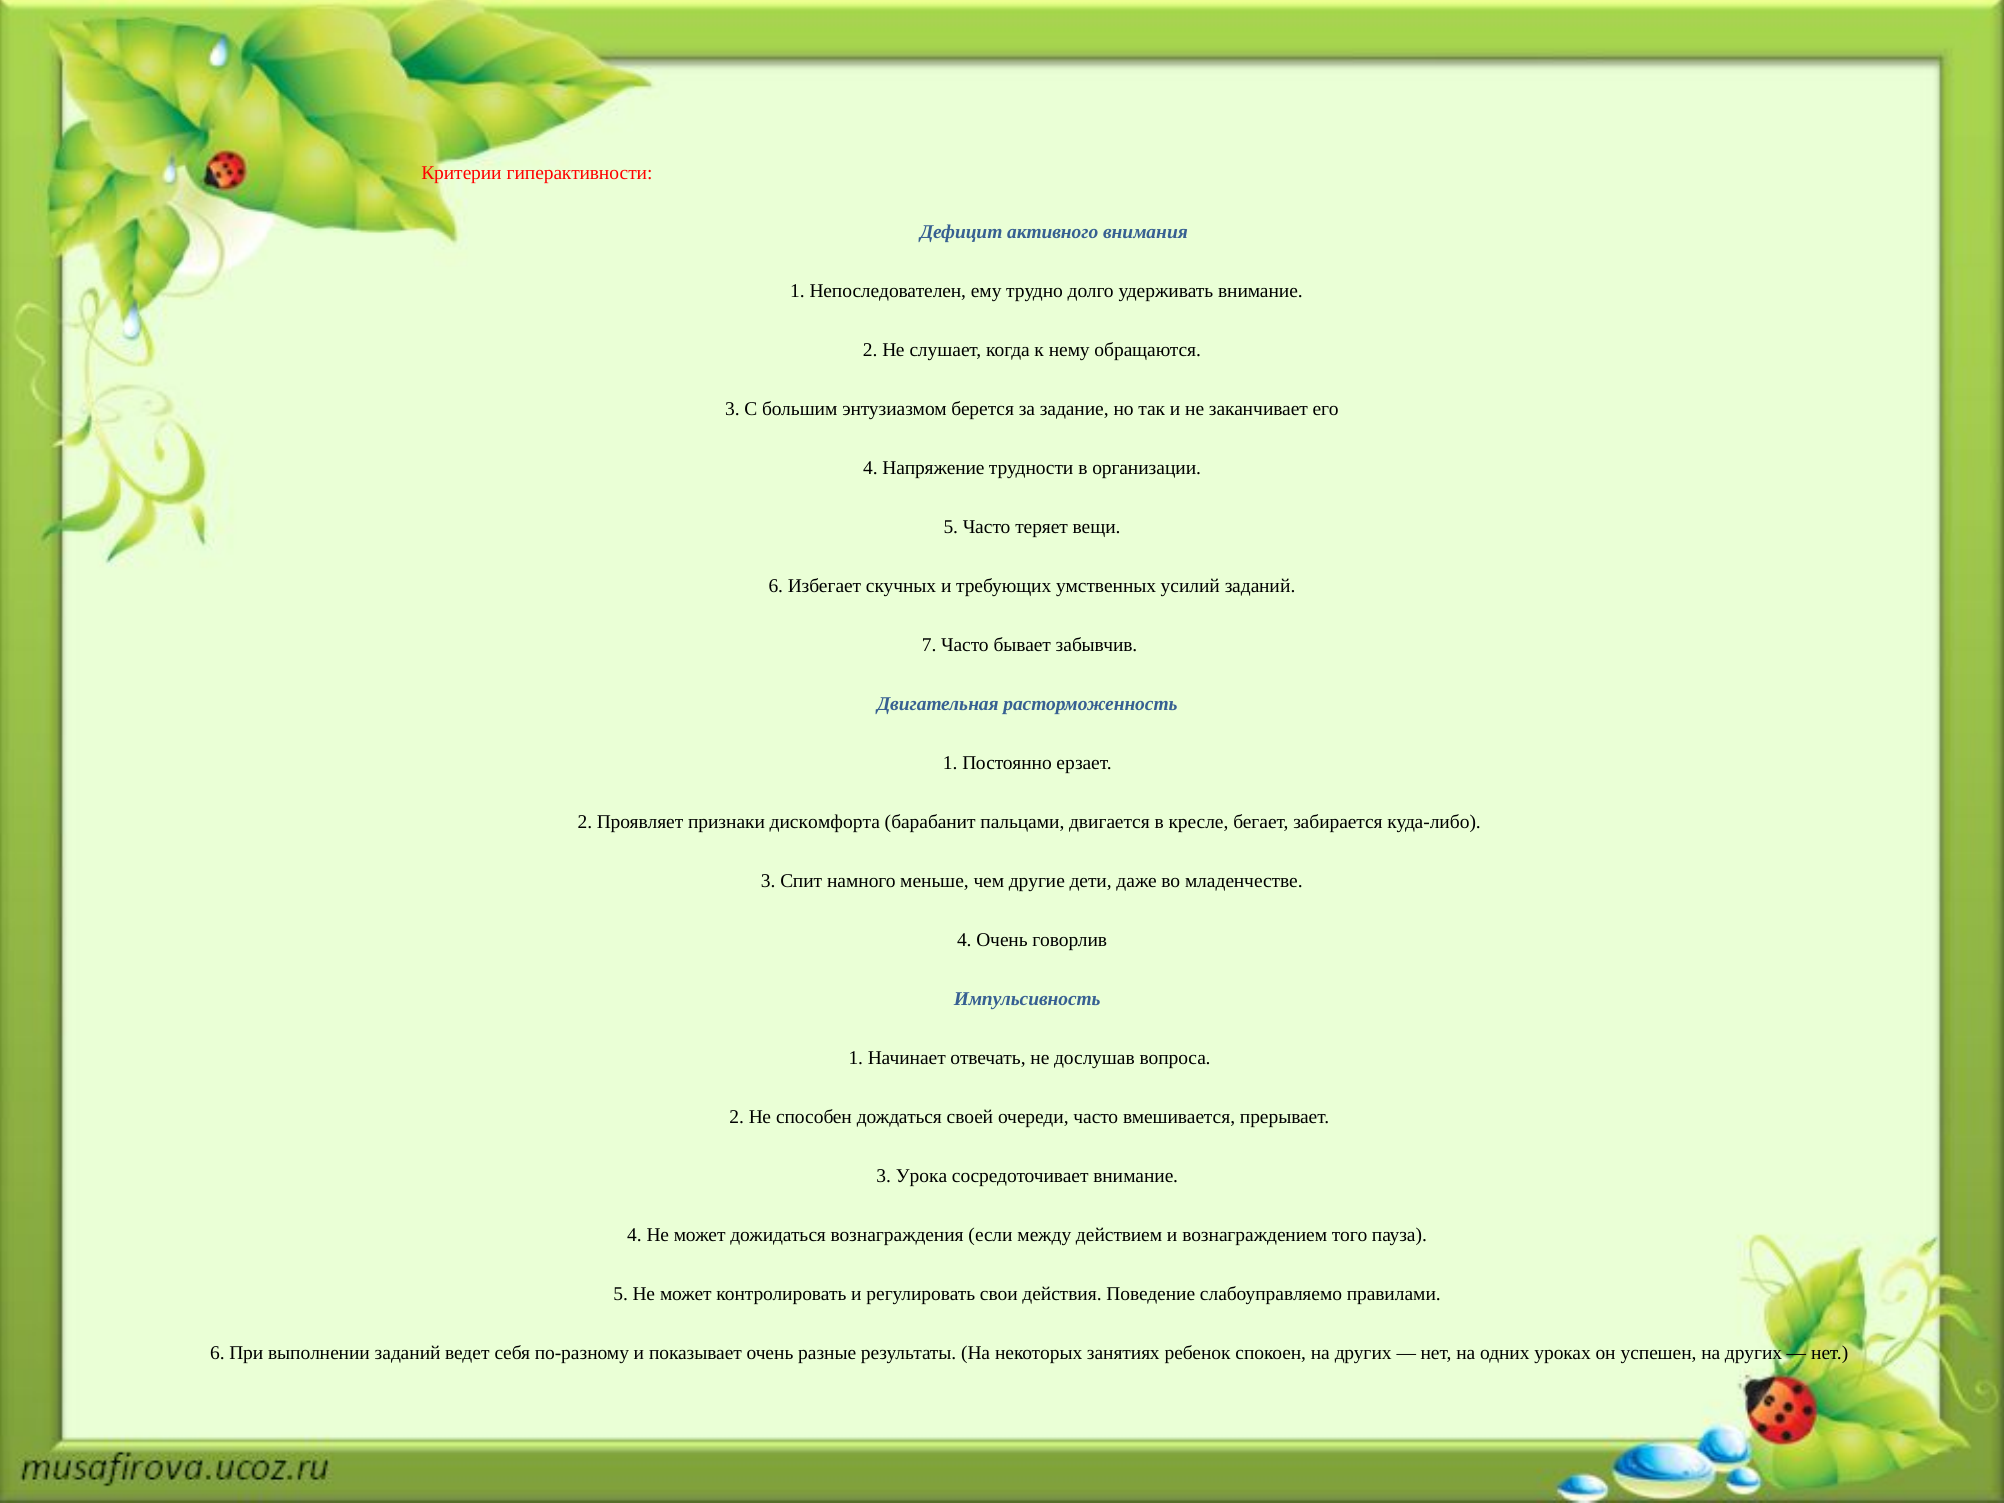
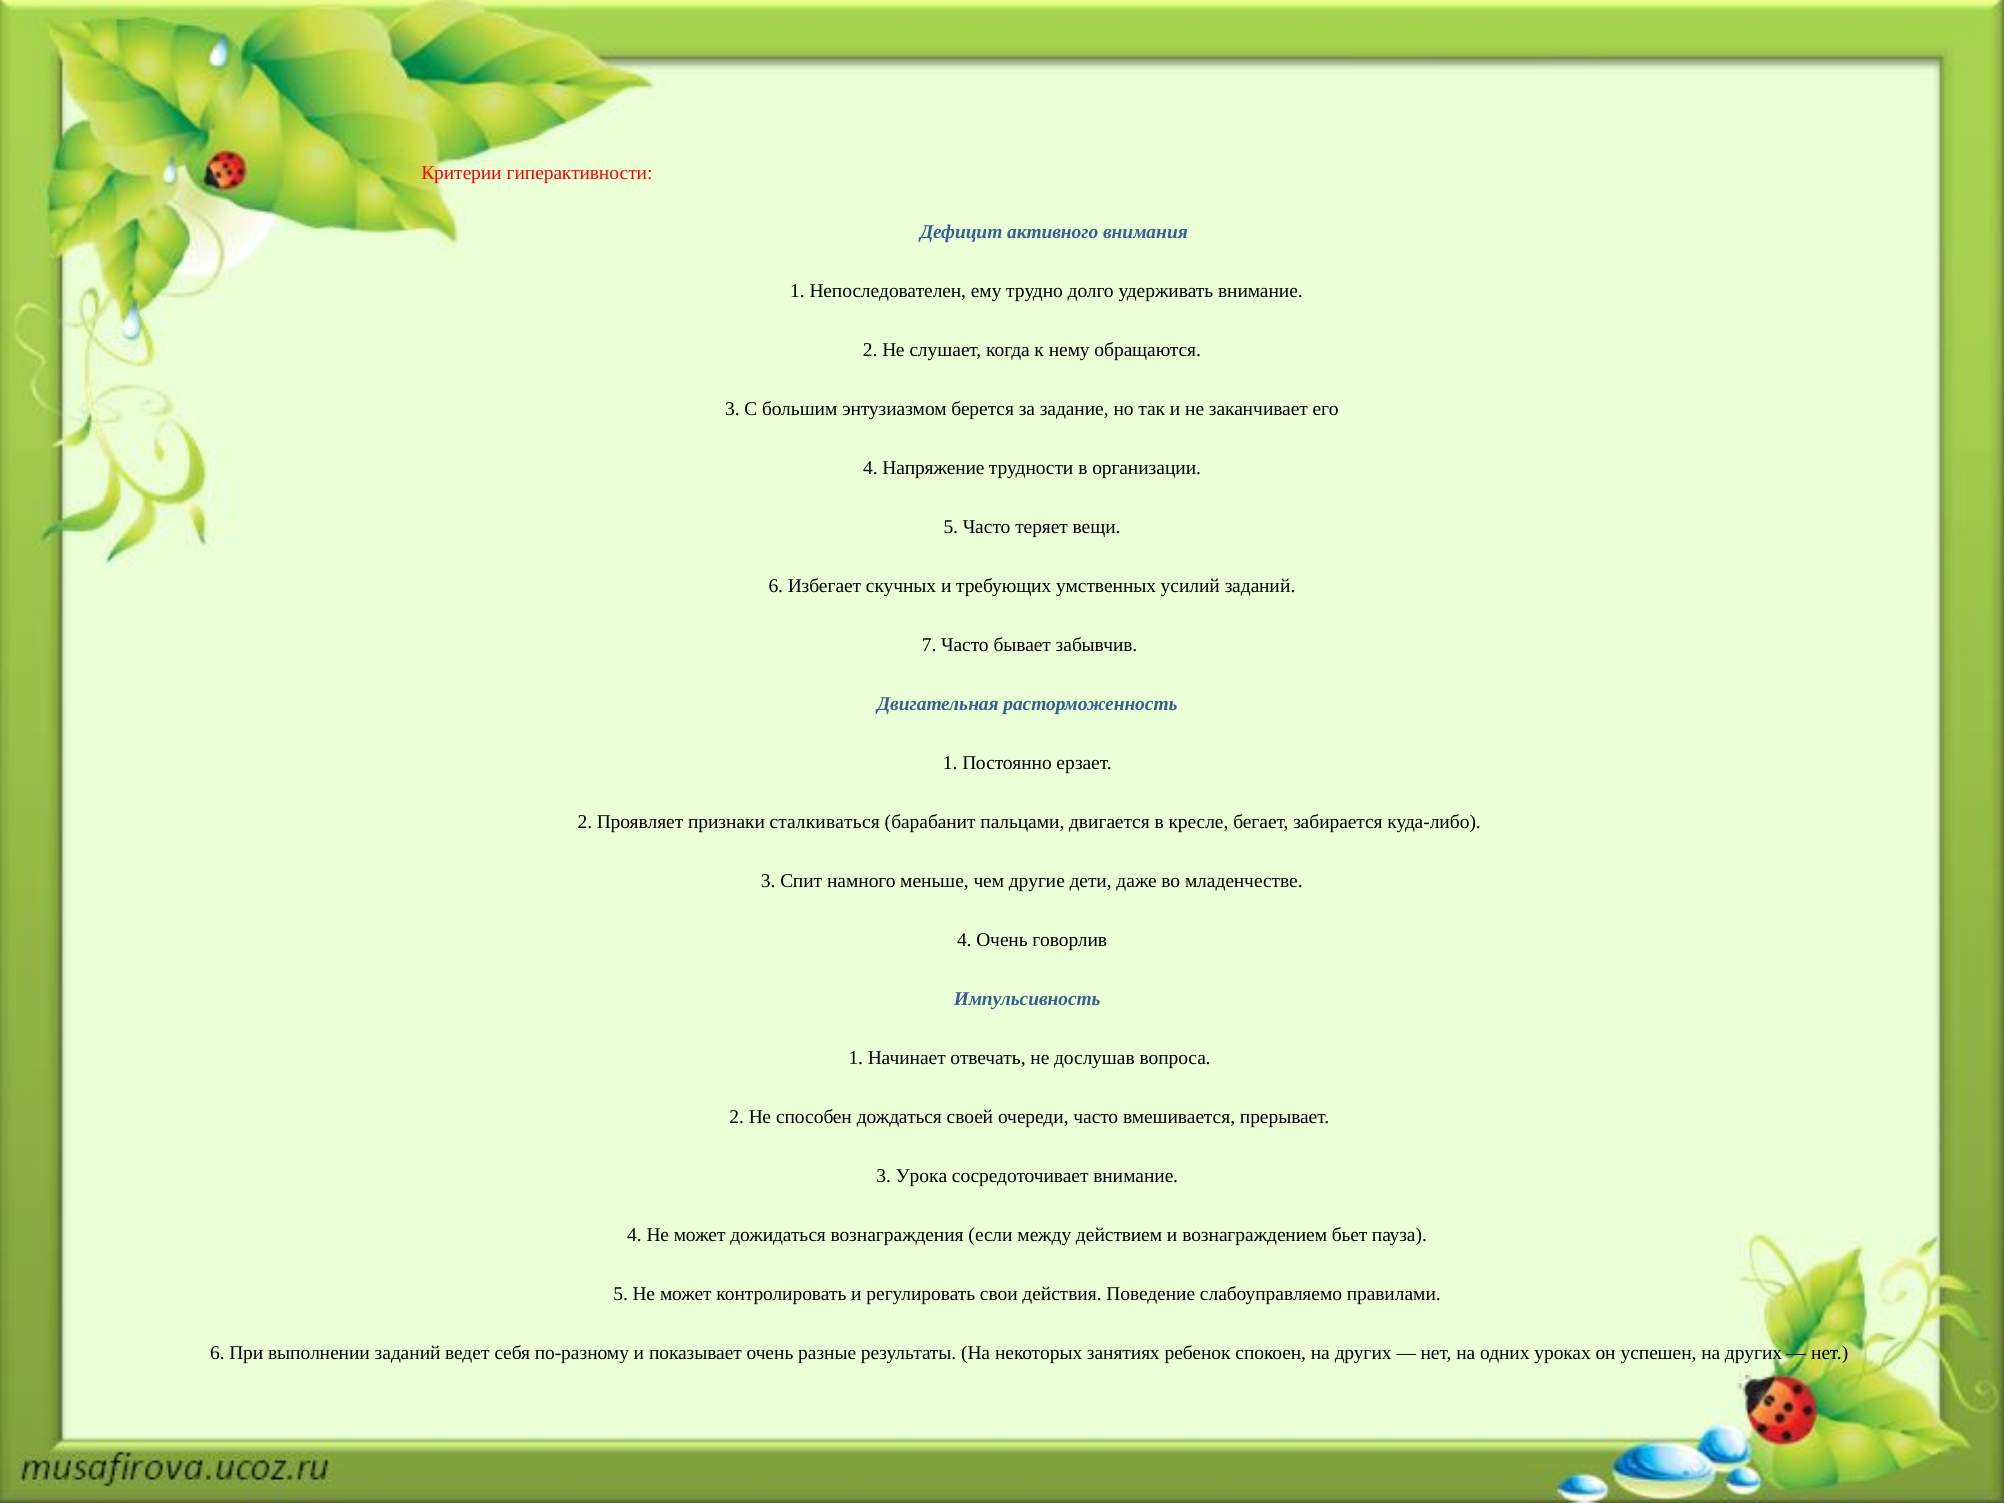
дискомфорта: дискомфорта -> сталкиваться (825, 822)
того: того -> бьет (1350, 1235)
